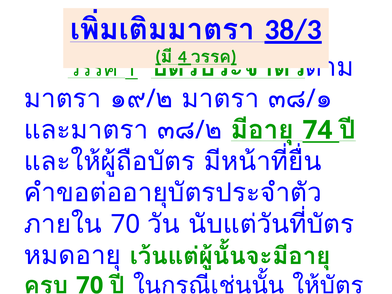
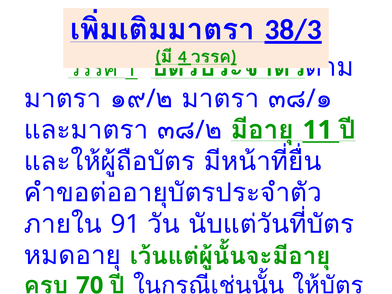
74: 74 -> 11 (317, 130)
70: 70 -> 91 (125, 224)
